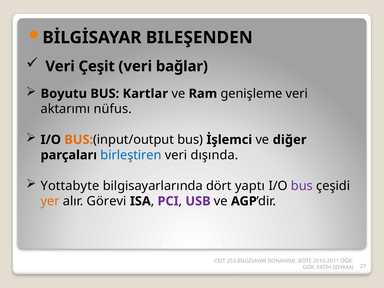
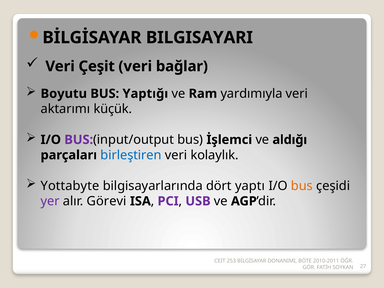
BILEŞENDEN: BILEŞENDEN -> BILGISAYARI (199, 38)
Kartlar: Kartlar -> Yaptığı (145, 94)
genişleme: genişleme -> yardımıyla (251, 94)
nüfus: nüfus -> küçük (113, 109)
BUS colour: orange -> purple (79, 140)
diğer: diğer -> aldığı (290, 140)
dışında: dışında -> kolaylık (215, 155)
bus colour: purple -> orange (302, 186)
yer colour: orange -> purple (50, 201)
